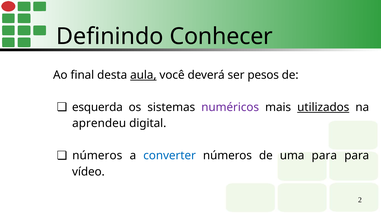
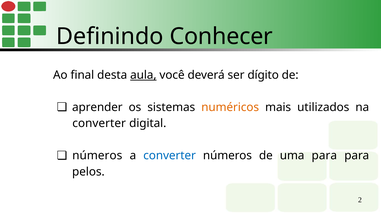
pesos: pesos -> dígito (263, 75)
esquerda: esquerda -> aprender (97, 107)
numéricos colour: purple -> orange (230, 107)
utilizados underline: present -> none (323, 107)
aprendeu: aprendeu -> converter (99, 123)
vídeo: vídeo -> pelos (88, 171)
